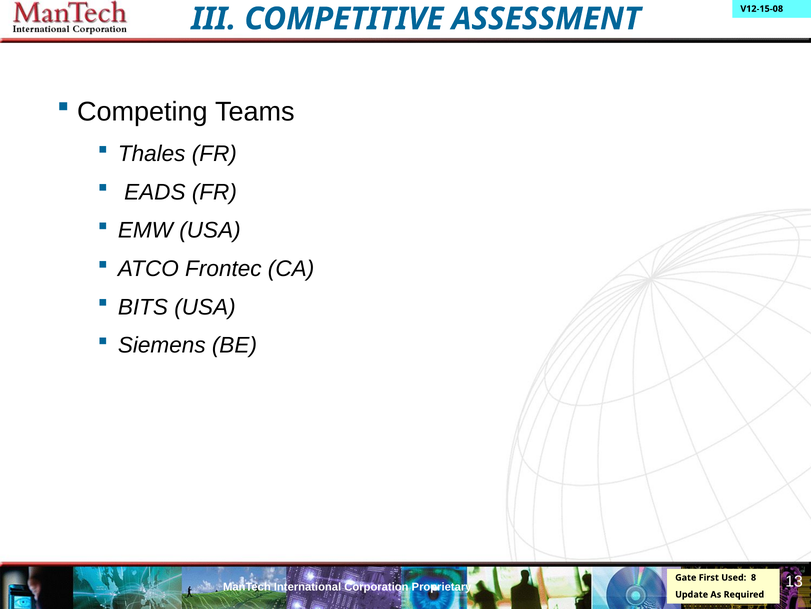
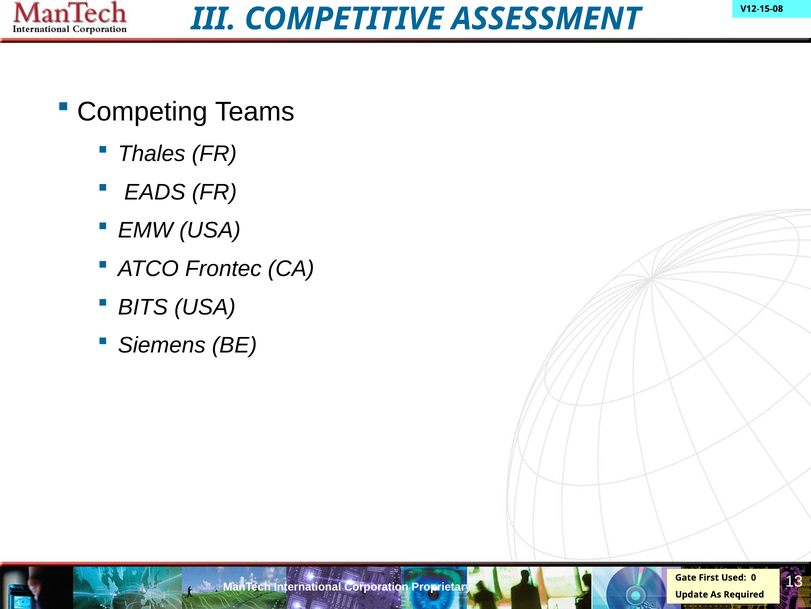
8: 8 -> 0 (754, 577)
